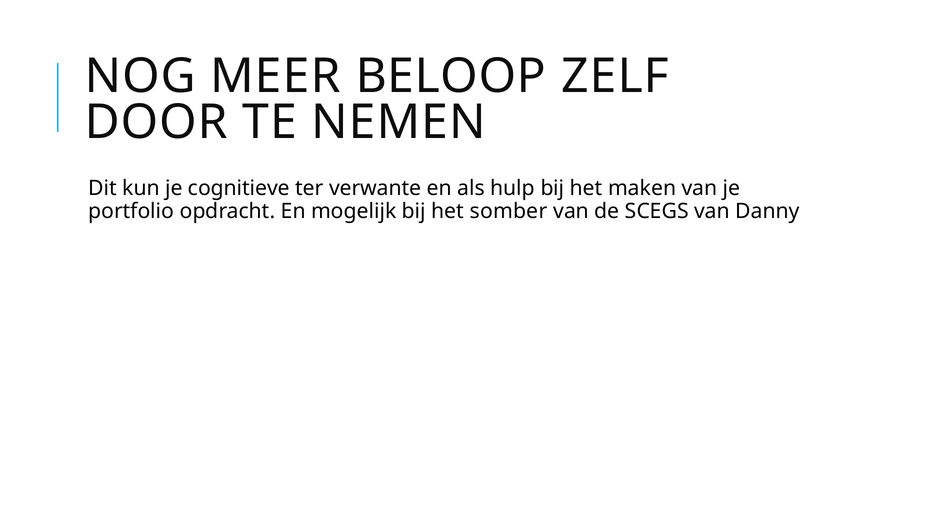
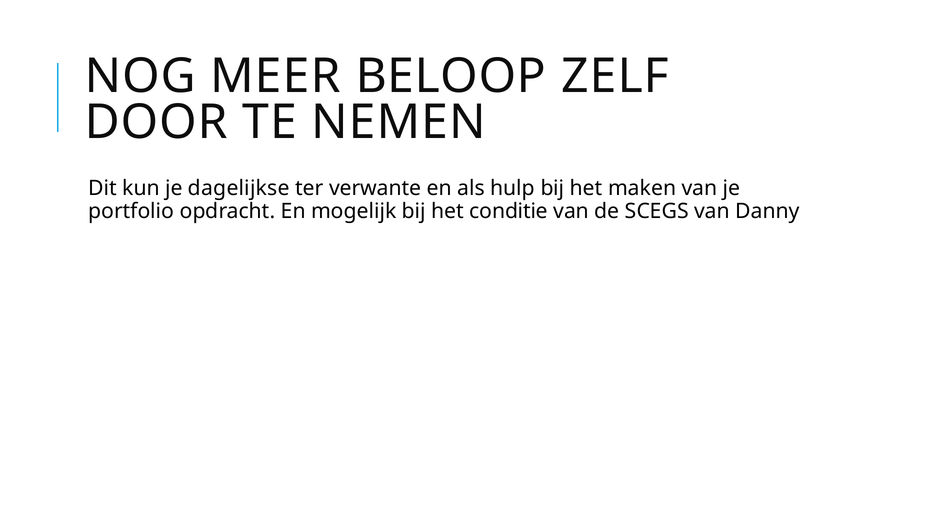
cognitieve: cognitieve -> dagelijkse (239, 188)
somber: somber -> conditie (509, 211)
